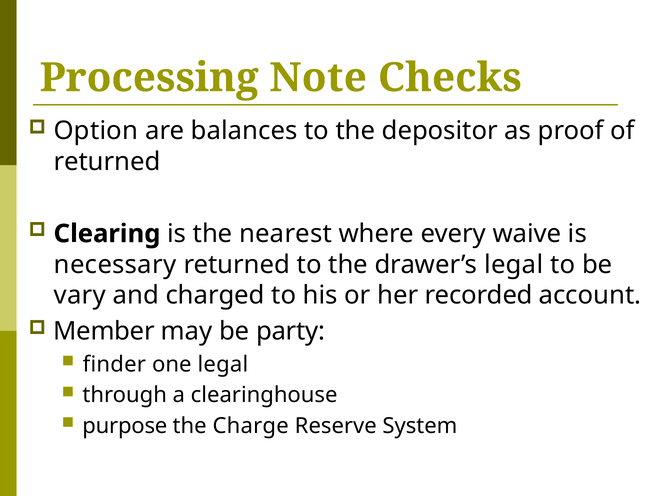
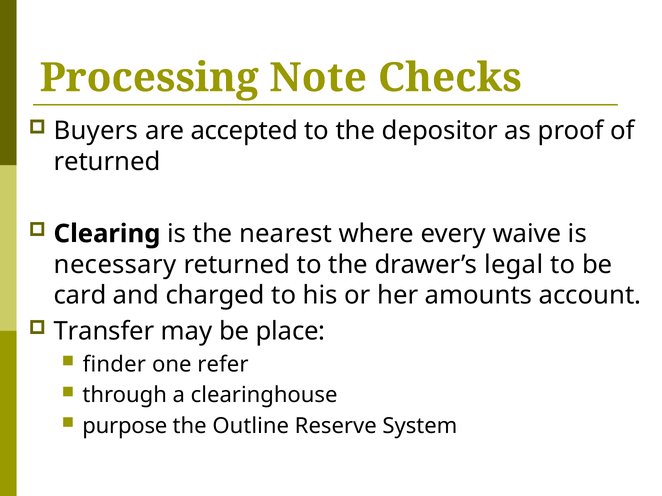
Option: Option -> Buyers (96, 131)
balances: balances -> accepted (244, 131)
vary: vary -> card (80, 296)
recorded: recorded -> amounts (479, 296)
Member: Member -> Transfer (104, 332)
party: party -> place (291, 332)
one legal: legal -> refer (223, 365)
Charge: Charge -> Outline (251, 426)
